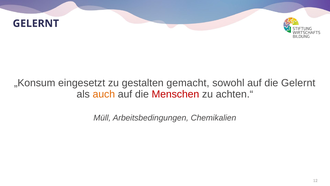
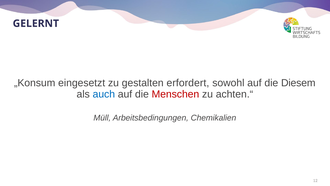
gemacht: gemacht -> erfordert (188, 83)
die Gelernt: Gelernt -> Diesem (298, 83)
auch colour: orange -> blue (104, 94)
